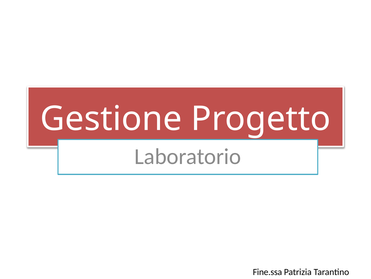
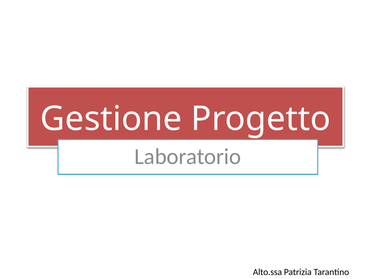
Fine.ssa: Fine.ssa -> Alto.ssa (267, 271)
